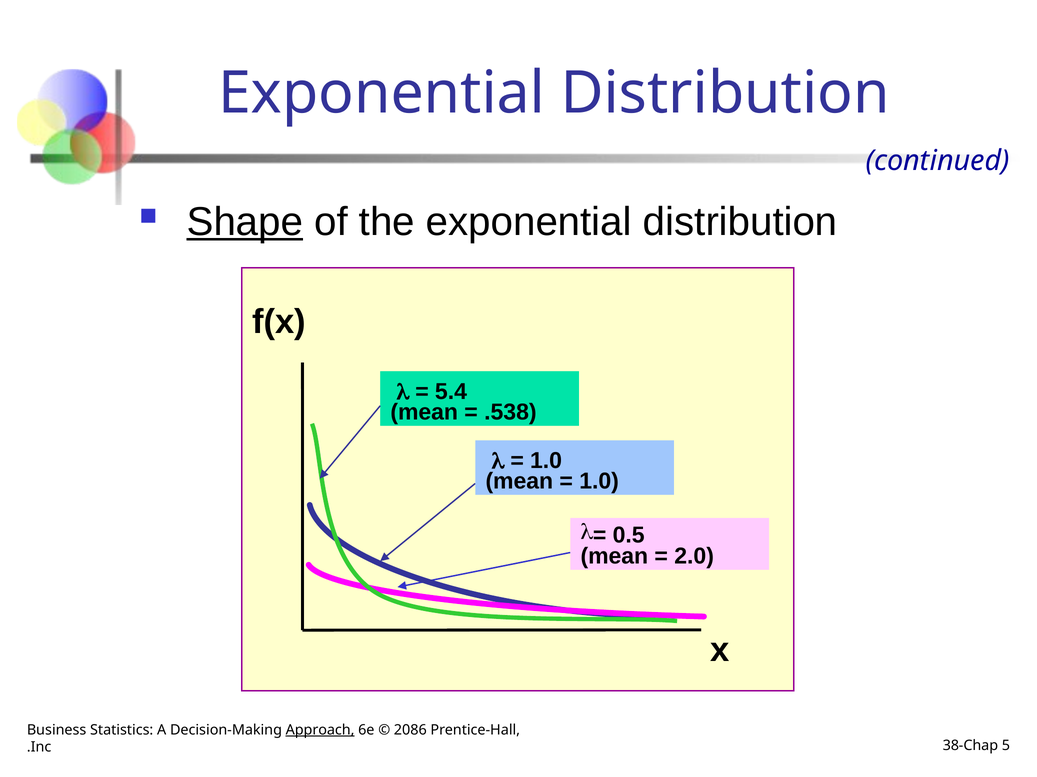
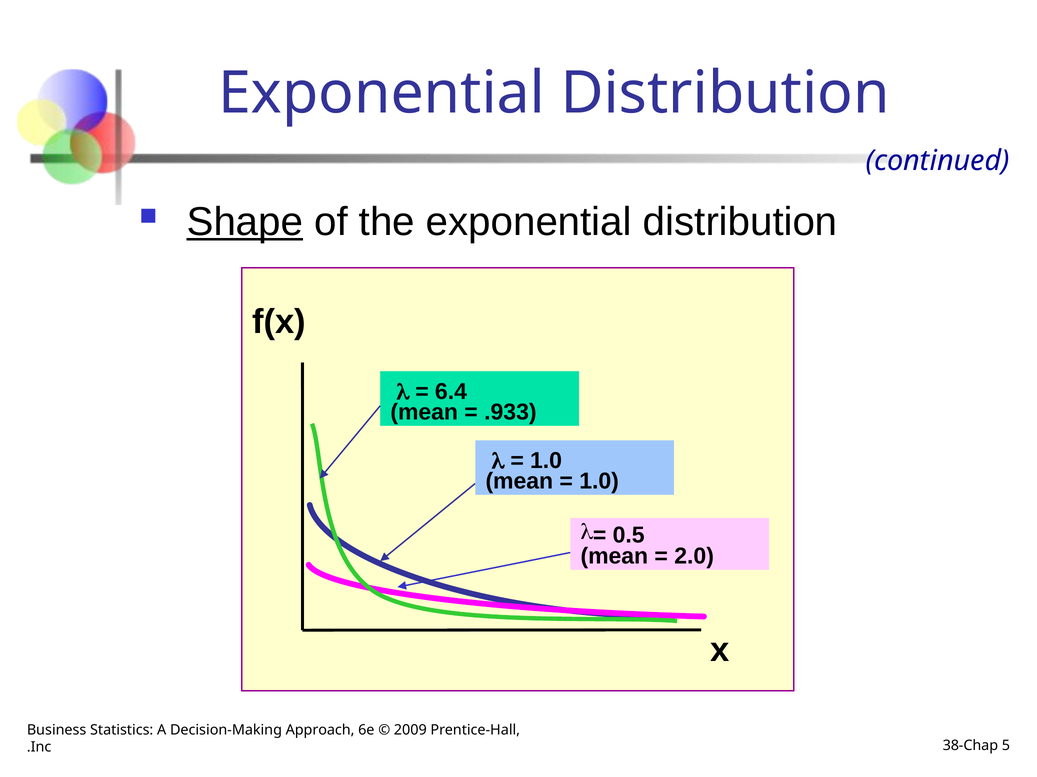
5.4: 5.4 -> 6.4 (451, 392)
.538: .538 -> .933 (510, 413)
Approach underline: present -> none (320, 731)
2086: 2086 -> 2009 (410, 731)
